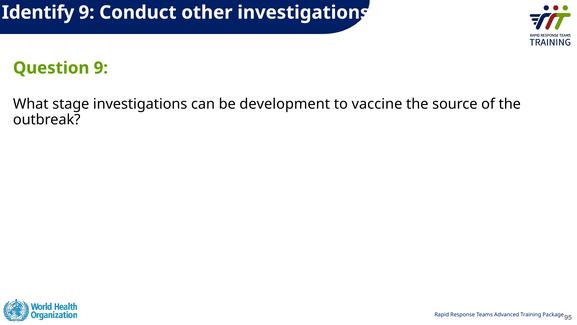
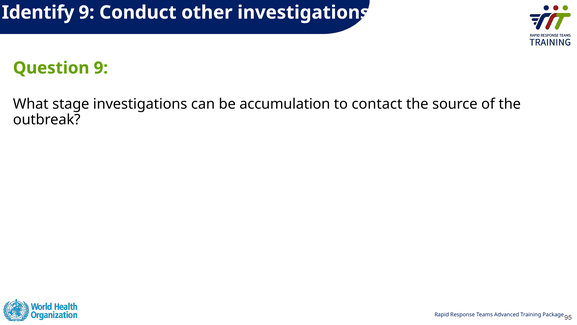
development: development -> accumulation (285, 104)
vaccine: vaccine -> contact (377, 104)
